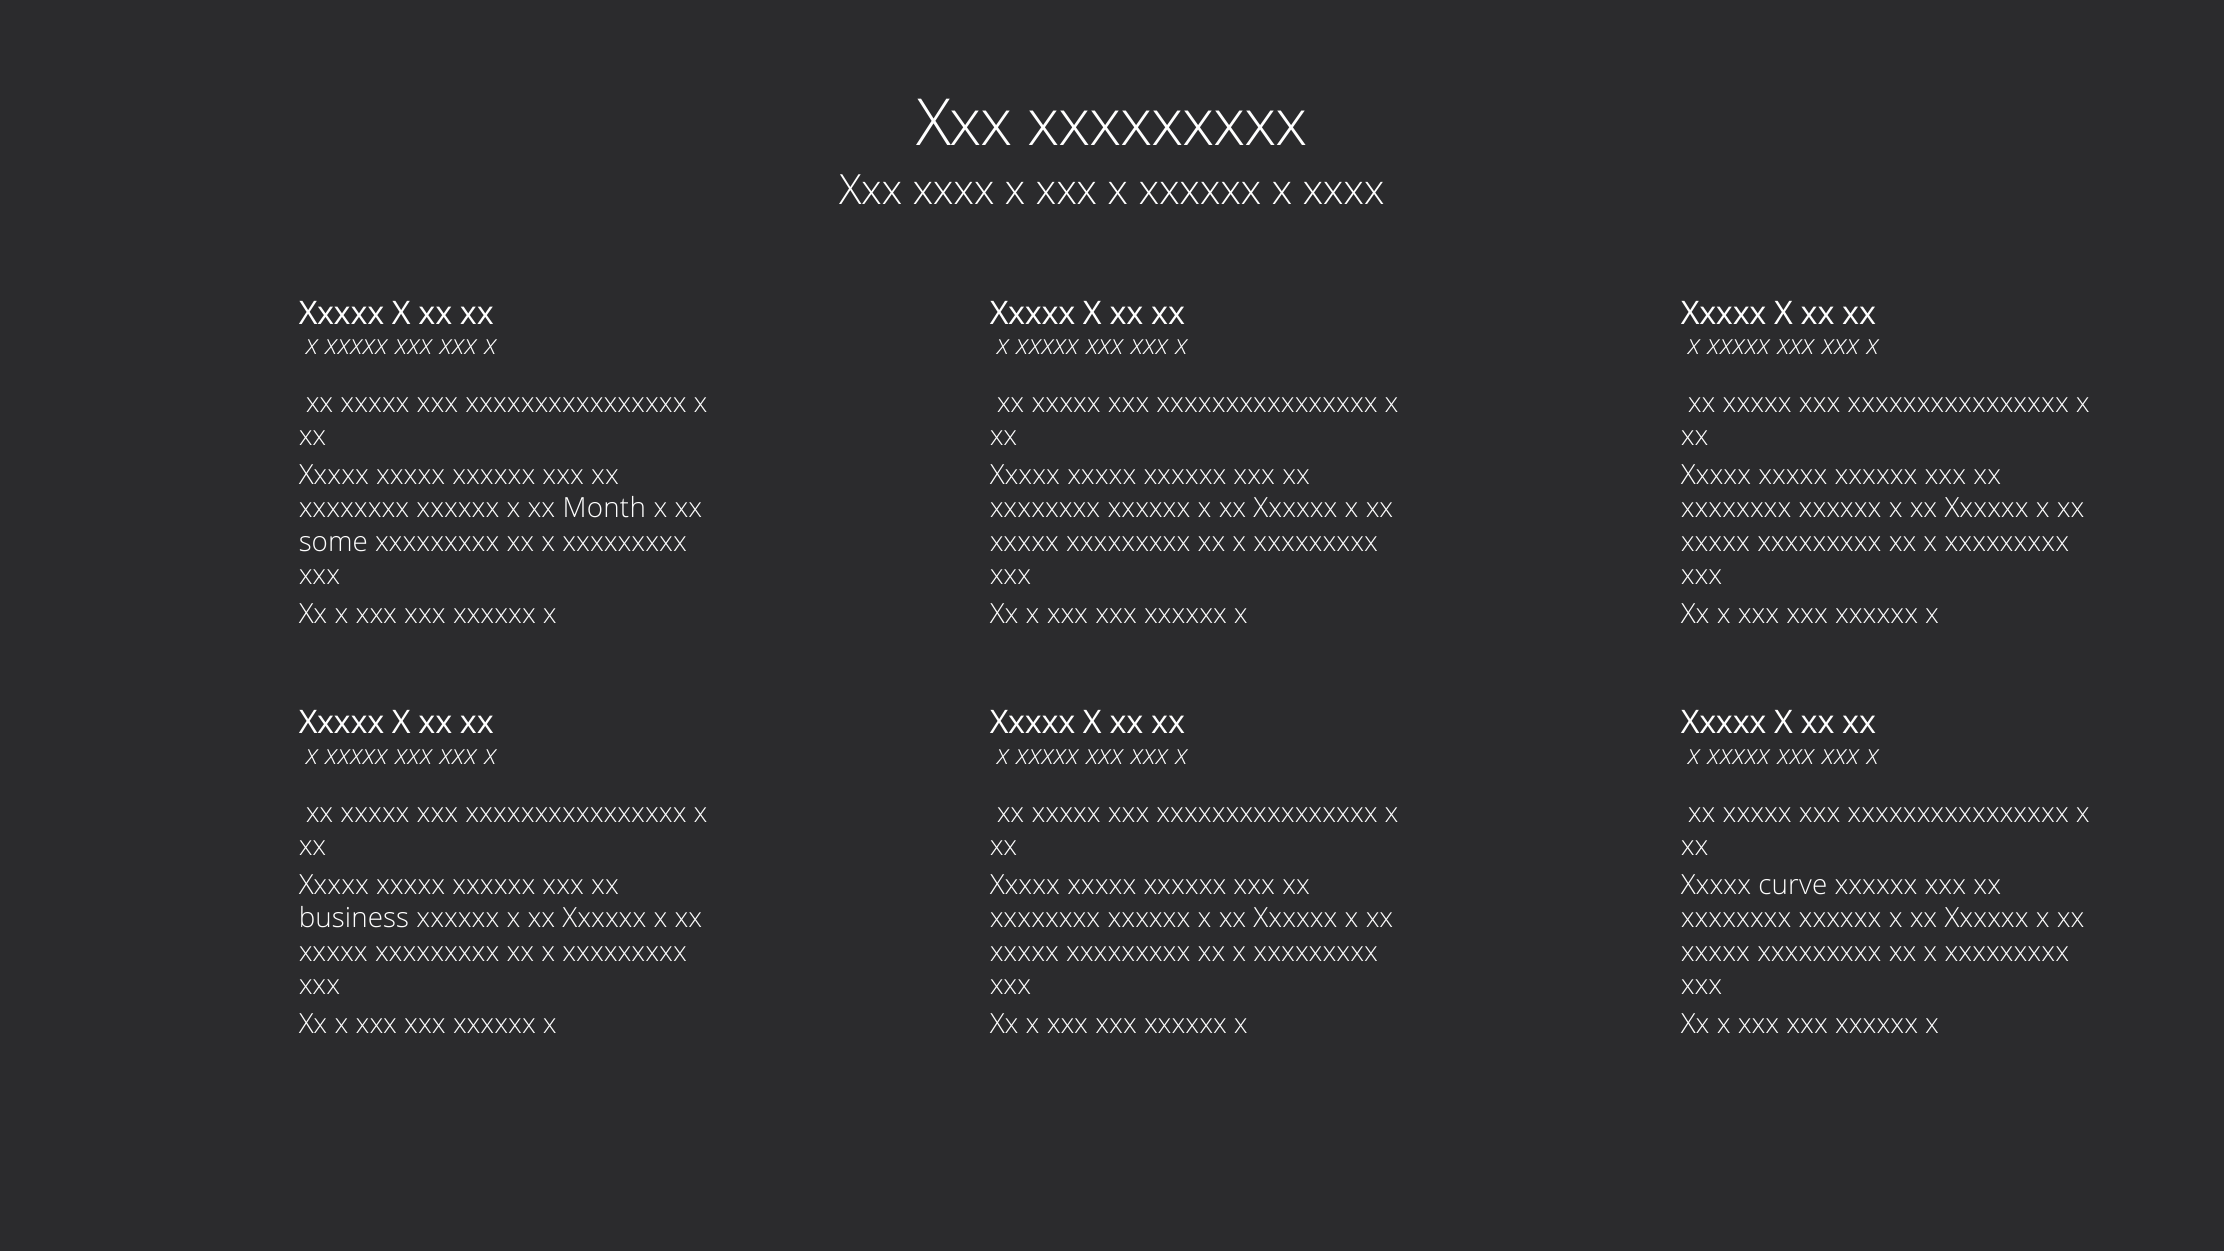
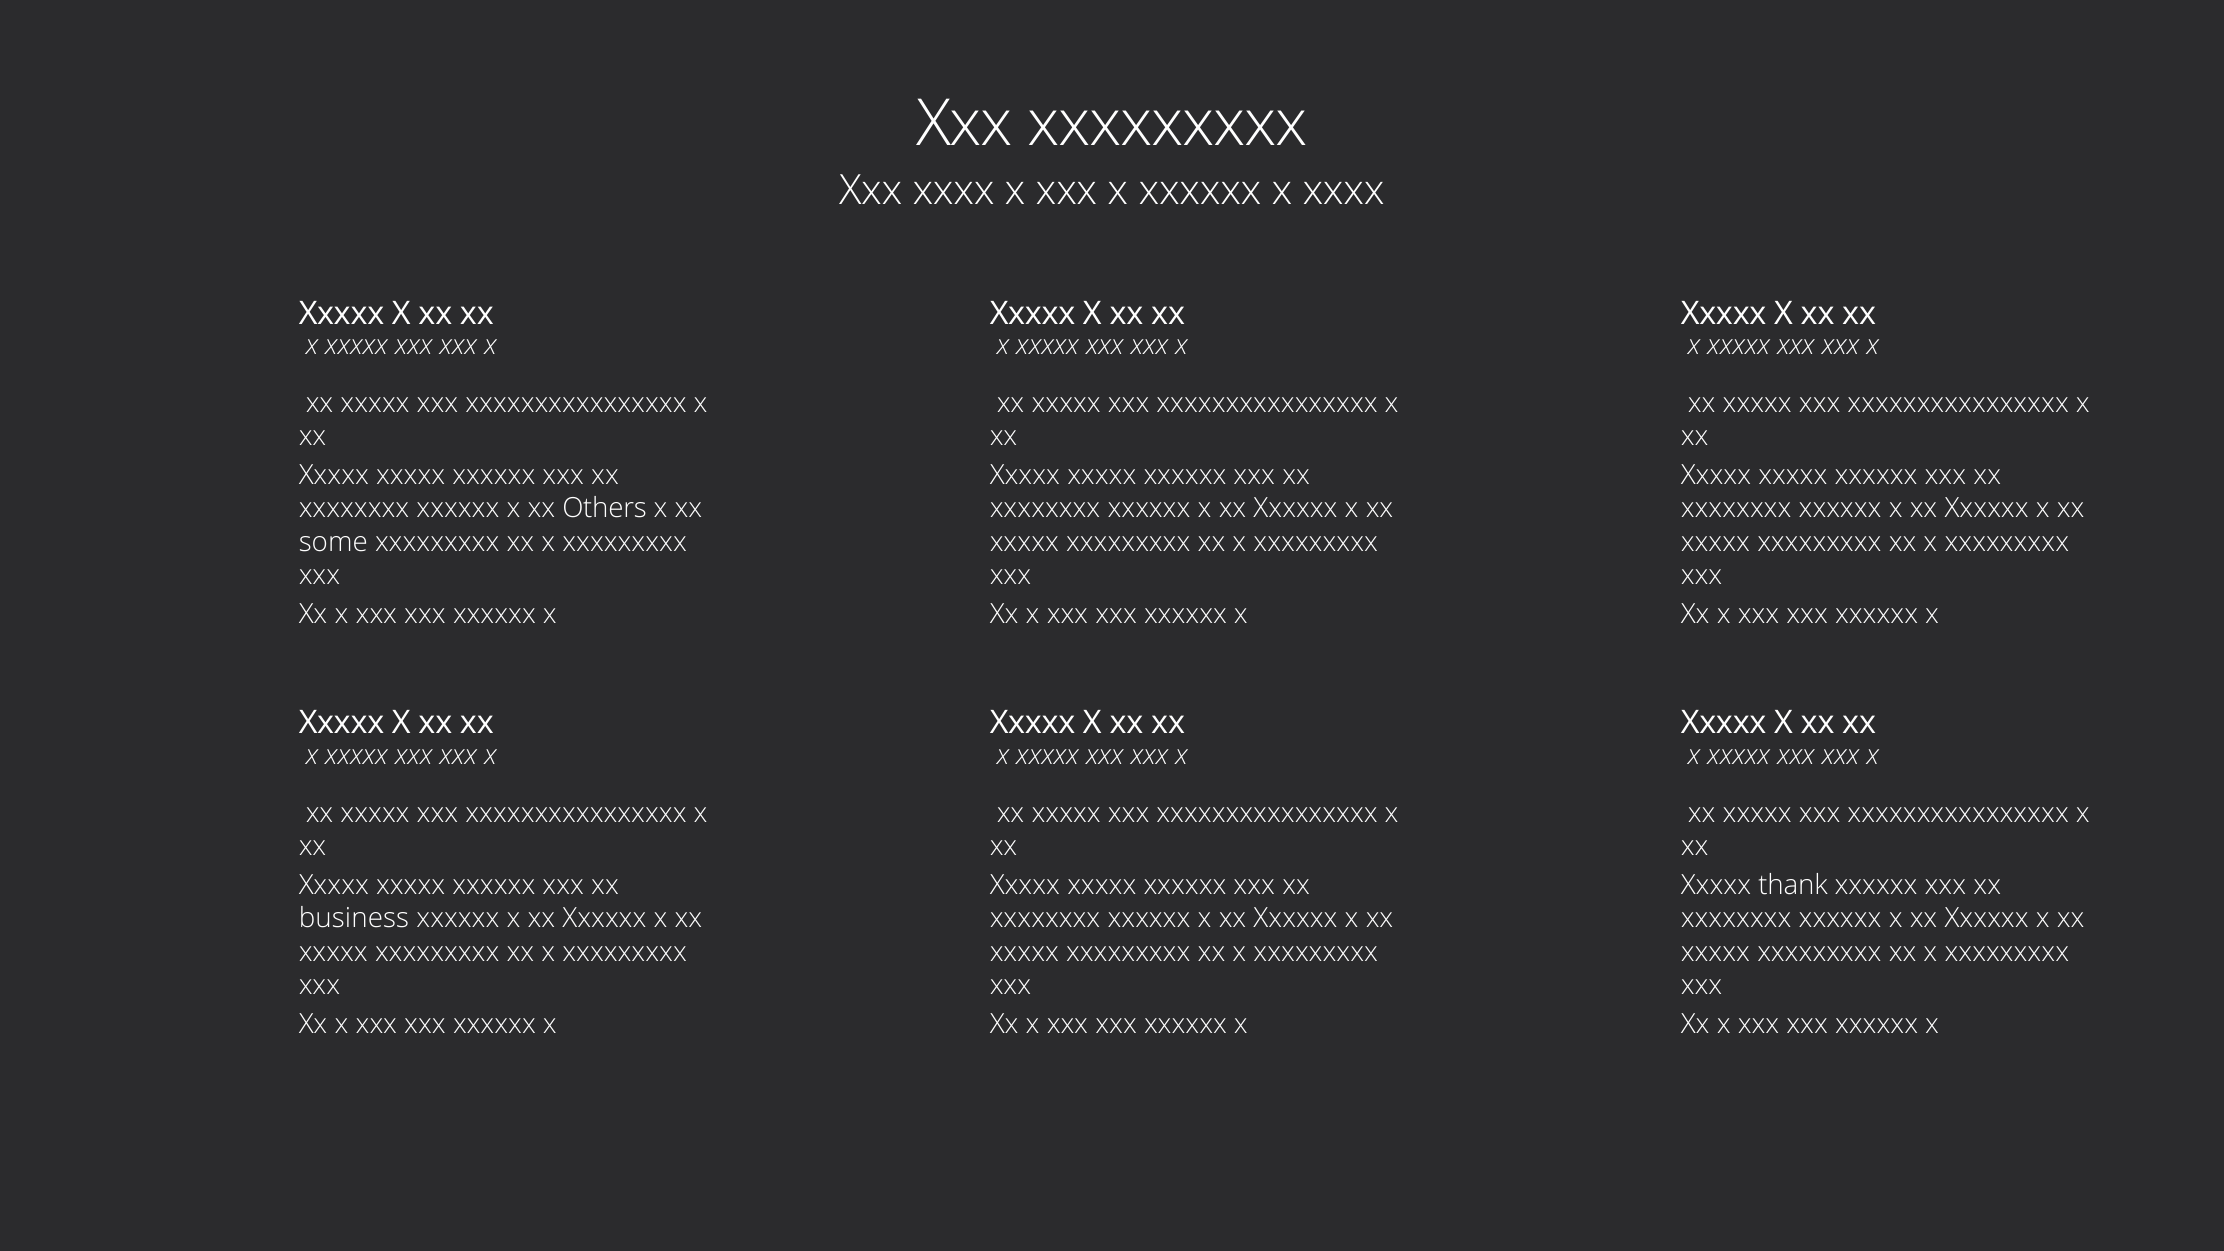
Month: Month -> Others (605, 509)
curve: curve -> thank (1793, 885)
